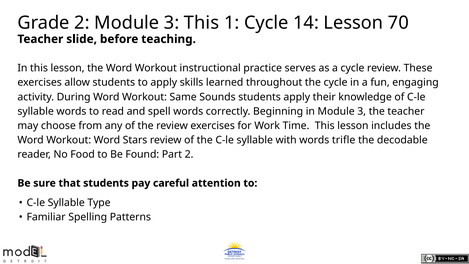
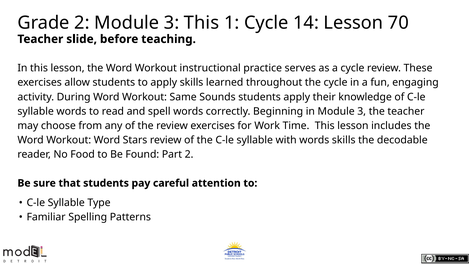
words trifle: trifle -> skills (344, 140)
